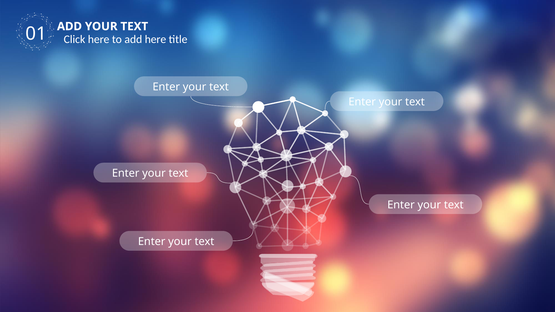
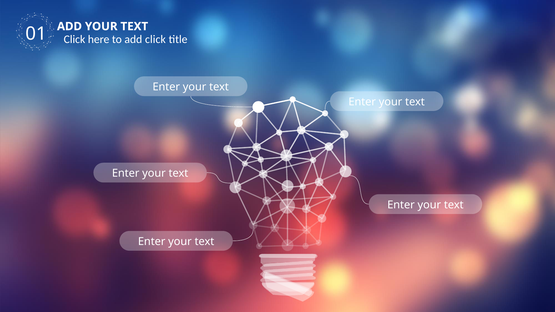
add here: here -> click (155, 39)
